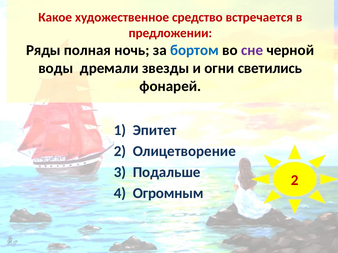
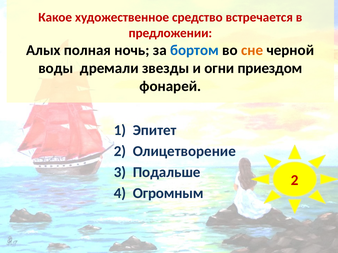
Ряды: Ряды -> Алых (43, 50)
сне colour: purple -> orange (252, 50)
светились: светились -> приездом (270, 68)
